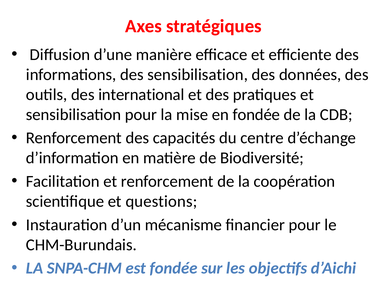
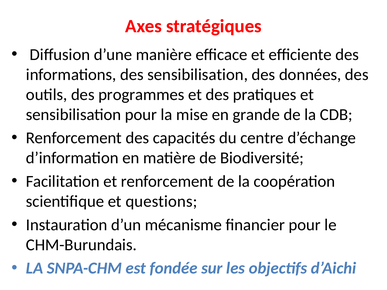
international: international -> programmes (141, 95)
en fondée: fondée -> grande (256, 115)
